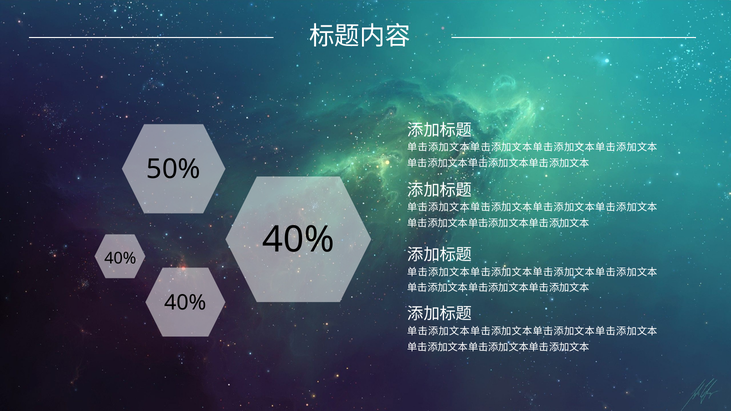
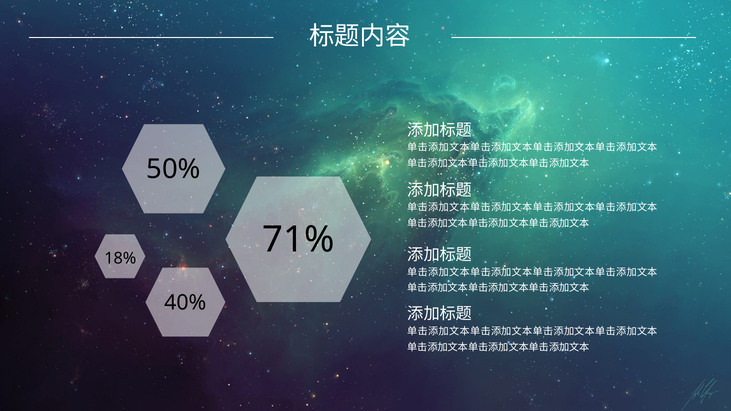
40%: 40% -> 71% (298, 240)
40%: 40% -> 18% (120, 258)
